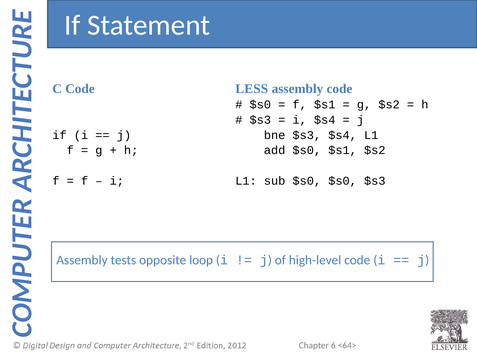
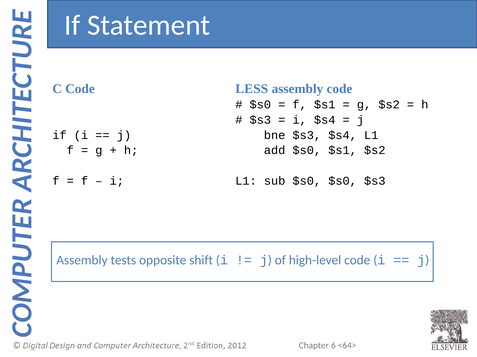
loop: loop -> shift (201, 261)
